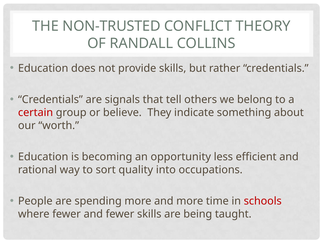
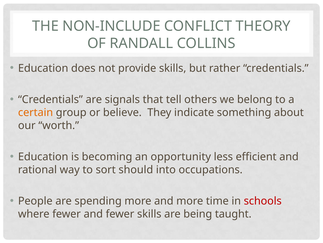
NON-TRUSTED: NON-TRUSTED -> NON-INCLUDE (112, 26)
certain colour: red -> orange (36, 112)
quality: quality -> should (136, 169)
